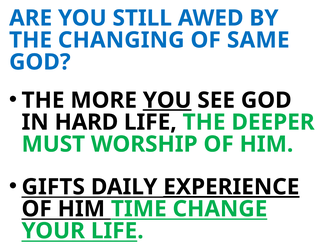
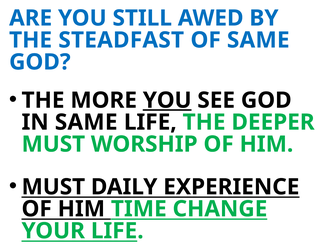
CHANGING: CHANGING -> STEADFAST (121, 40)
IN HARD: HARD -> SAME (86, 122)
GIFTS: GIFTS -> MUST (53, 187)
EXPERIENCE underline: present -> none (231, 187)
